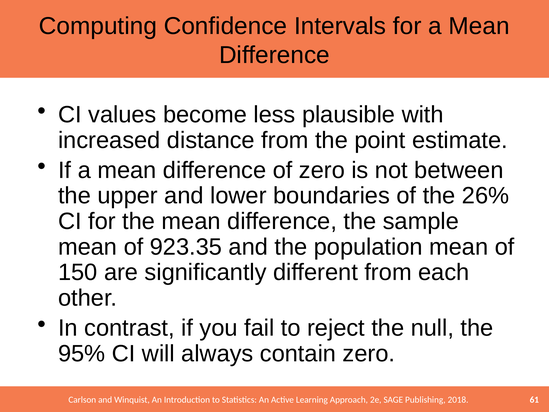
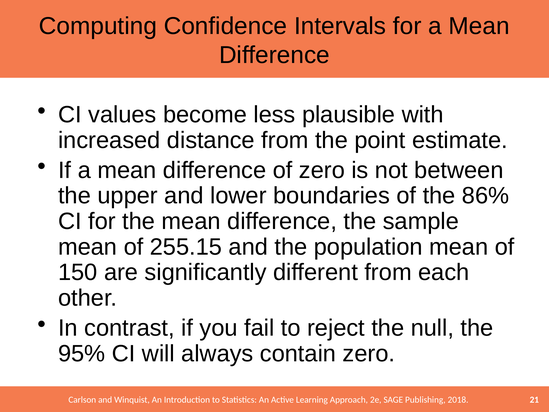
26%: 26% -> 86% (486, 196)
923.35: 923.35 -> 255.15 (186, 247)
61: 61 -> 21 (534, 399)
